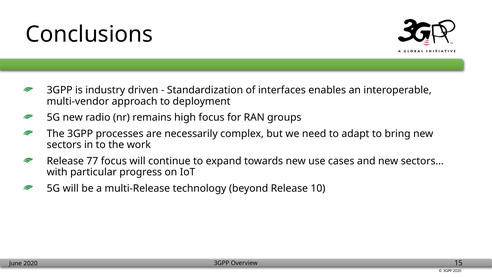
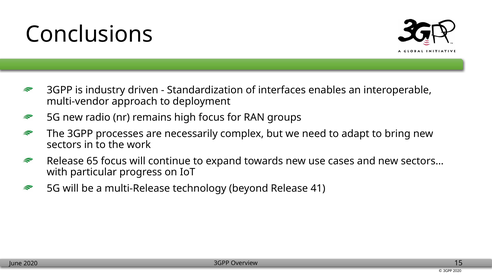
77: 77 -> 65 (92, 161)
10: 10 -> 41 (318, 188)
